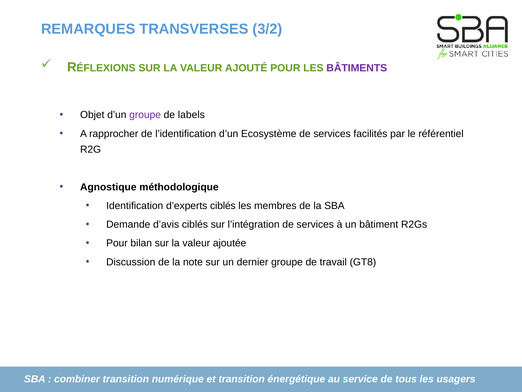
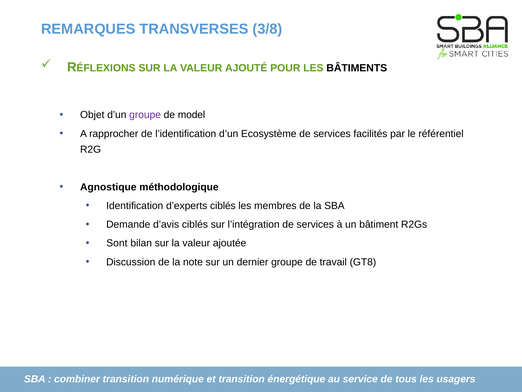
3/2: 3/2 -> 3/8 (267, 29)
BÂTIMENTS colour: purple -> black (357, 68)
labels: labels -> model (191, 115)
Pour: Pour -> Sont (117, 243)
